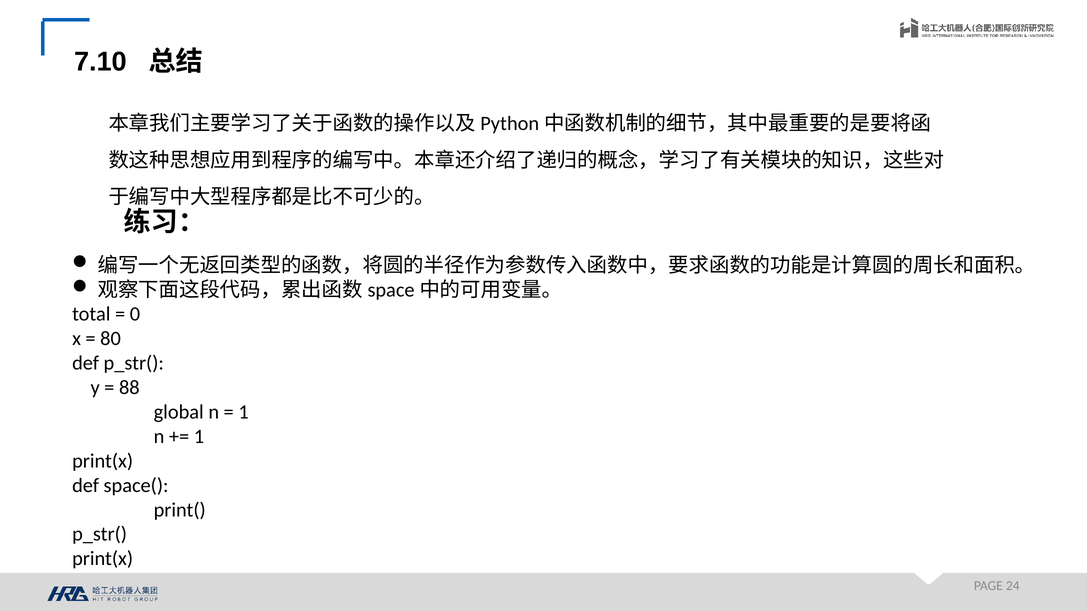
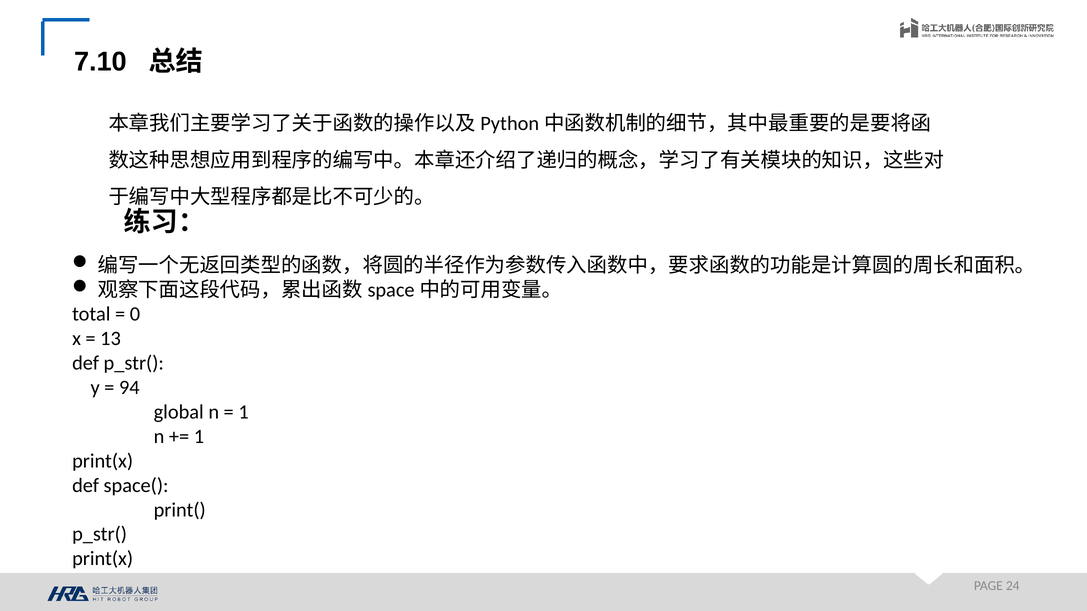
80: 80 -> 13 (111, 339)
88: 88 -> 94 (129, 388)
